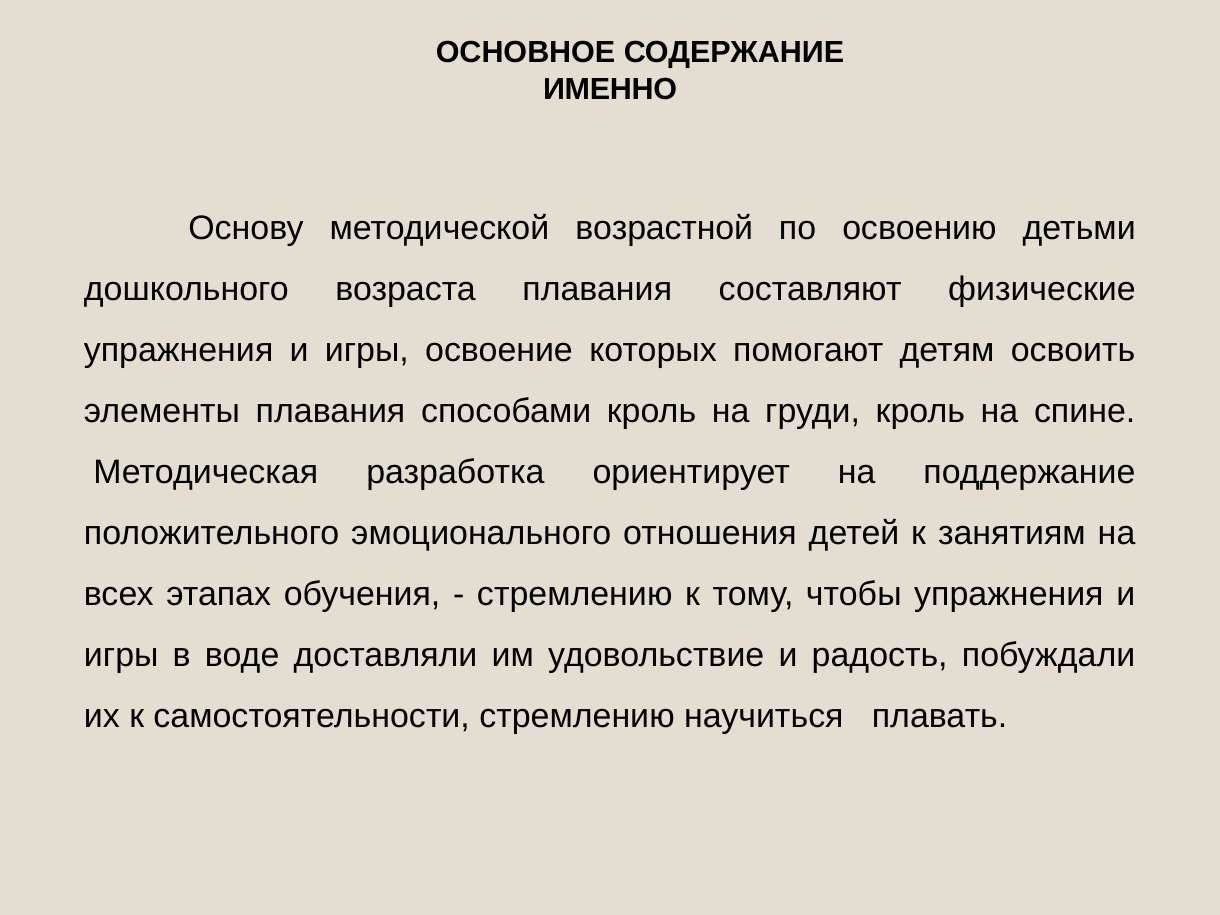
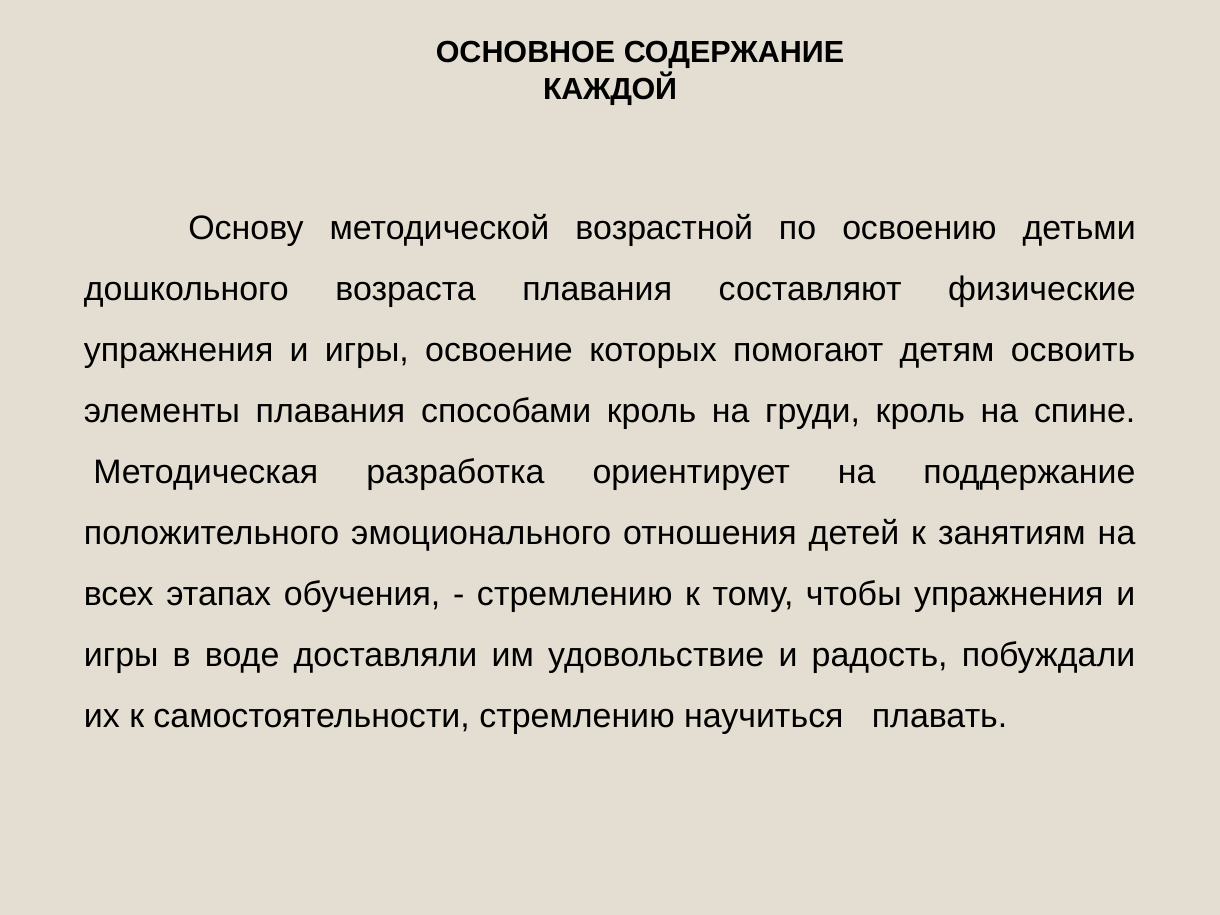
ИМЕННО: ИМЕННО -> КАЖДОЙ (610, 89)
